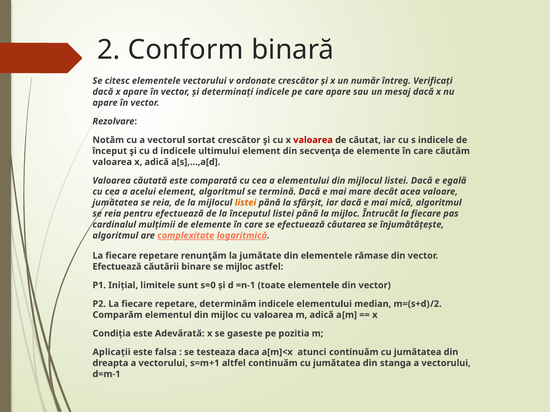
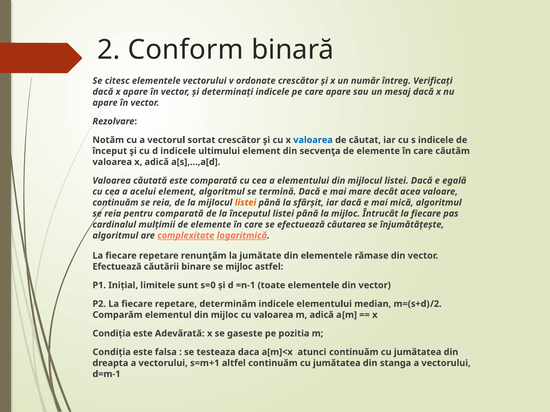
valoarea colour: red -> blue (313, 140)
jumătatea: jumătatea -> continuăm (115, 203)
pentru efectuează: efectuează -> comparată (179, 214)
Aplicaţii: Aplicaţii -> Condiţia (112, 352)
